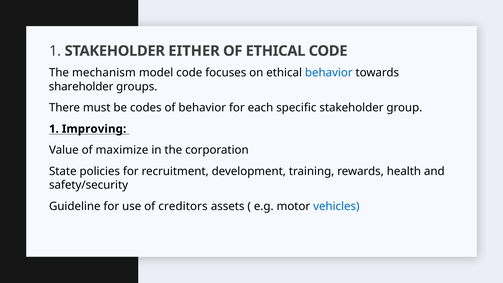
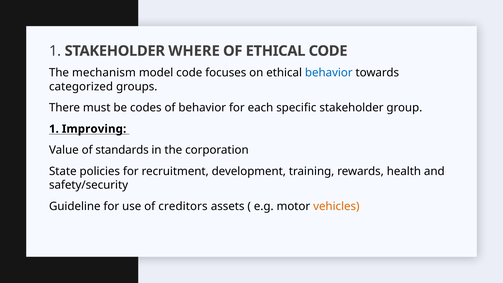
EITHER: EITHER -> WHERE (194, 51)
shareholder: shareholder -> categorized (81, 87)
maximize: maximize -> standards (122, 150)
vehicles colour: blue -> orange (336, 206)
